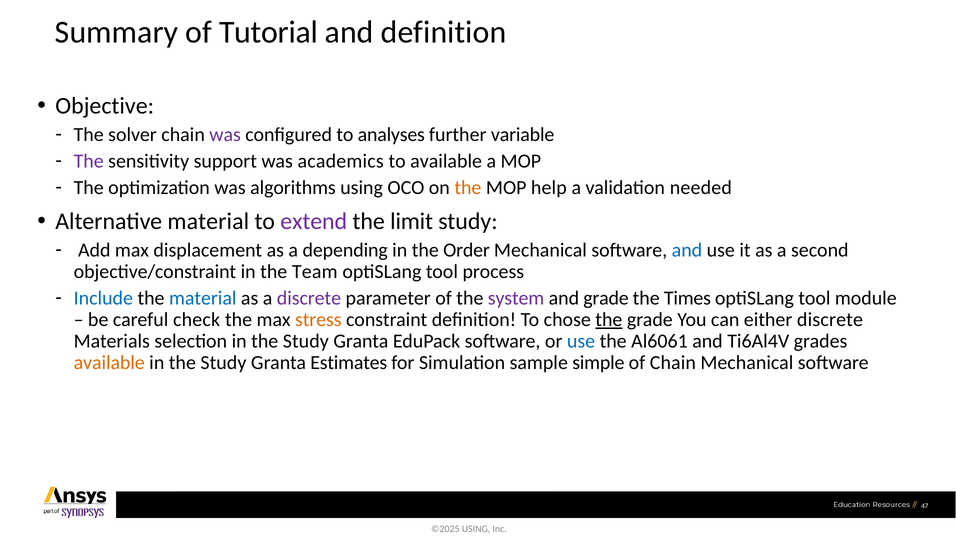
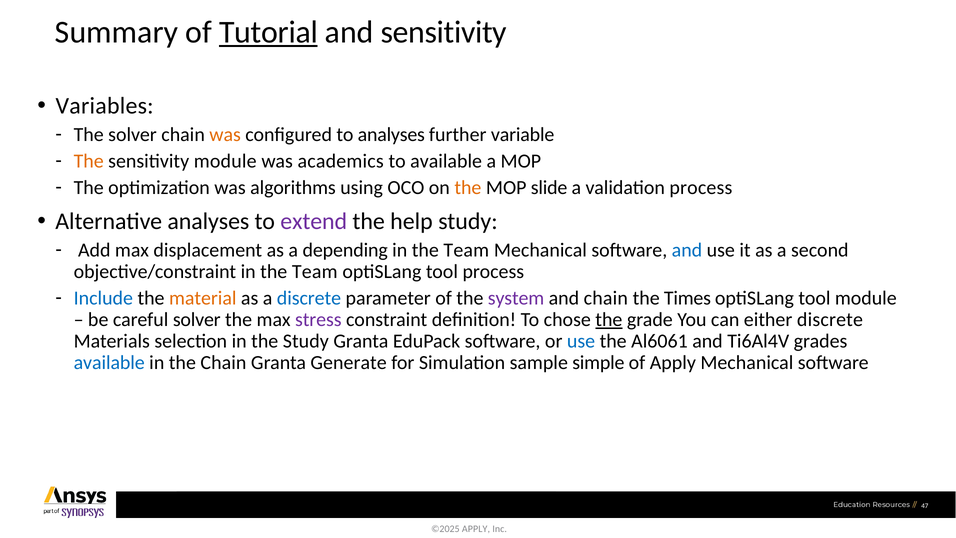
Tutorial underline: none -> present (268, 32)
and definition: definition -> sensitivity (444, 32)
Objective: Objective -> Variables (105, 106)
was colour: purple -> orange (225, 135)
The colour: purple -> orange (89, 161)
sensitivity support: support -> module (225, 161)
help: help -> slide (549, 188)
validation needed: needed -> process (701, 188)
Alternative material: material -> analyses (208, 221)
limit: limit -> help (412, 221)
Order: Order -> Team (466, 250)
material colour: blue -> orange (203, 298)
discrete colour: purple -> blue (309, 298)
and grade: grade -> chain (606, 298)
careful check: check -> solver (197, 320)
stress colour: orange -> purple (318, 320)
available colour: orange -> blue (109, 363)
Study: Study -> Chain (223, 363)
Estimates: Estimates -> Generate (349, 363)
of Chain: Chain -> Apply (673, 363)
USING: USING -> APPLY (476, 529)
